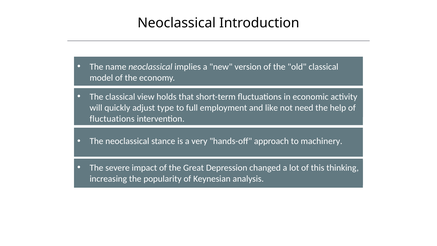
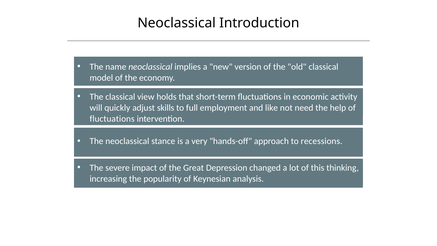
type: type -> skills (166, 108)
machinery: machinery -> recessions (322, 141)
